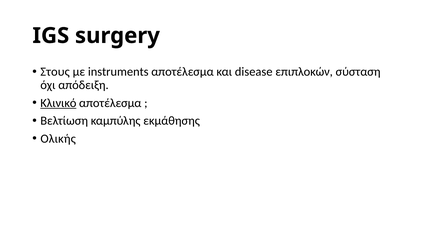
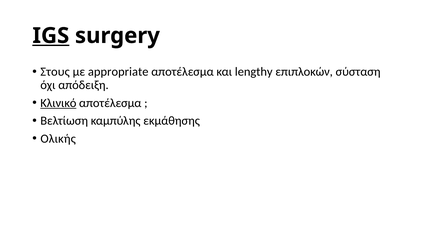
IGS underline: none -> present (51, 36)
instruments: instruments -> appropriate (118, 72)
disease: disease -> lengthy (254, 72)
